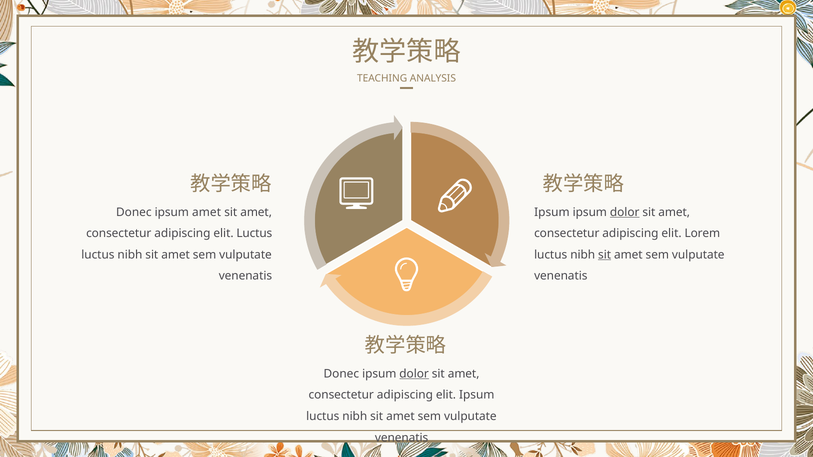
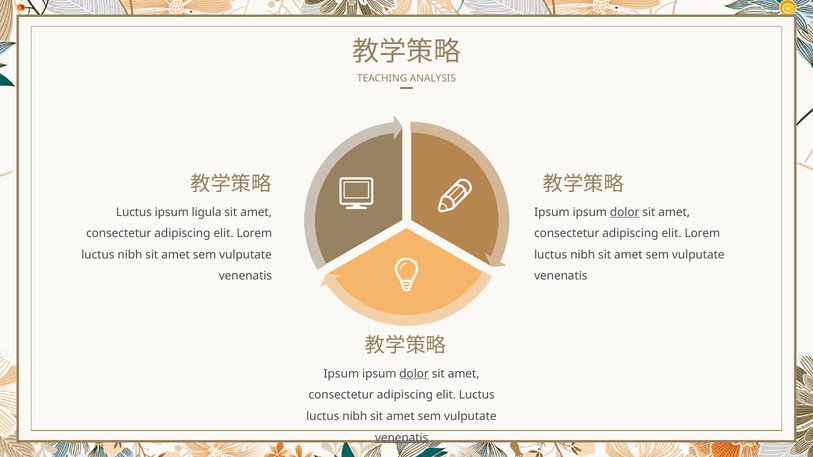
Donec: Donec -> Luctus (134, 212)
ipsum amet: amet -> ligula (207, 212)
Luctus: Luctus -> Lorem (254, 234)
sit underline: present -> none (605, 255)
Donec: Donec -> Ipsum (341, 374)
elit Ipsum: Ipsum -> Luctus (477, 395)
venenatis underline: none -> present (402, 438)
